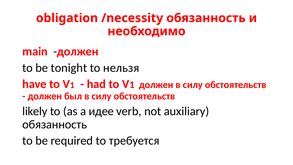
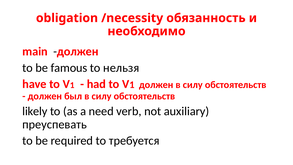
tonight: tonight -> famous (69, 68)
идее: идее -> need (101, 111)
обязанность: обязанность -> преуспевать (55, 124)
